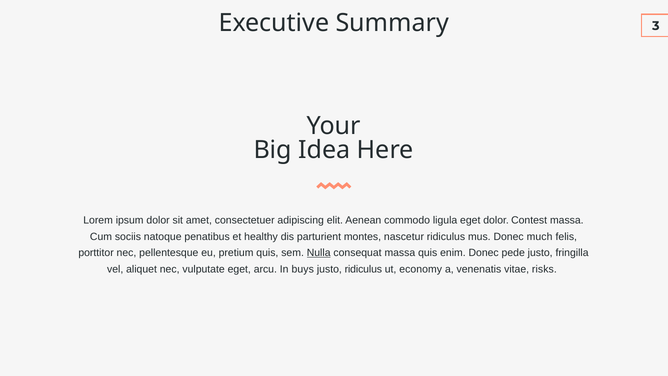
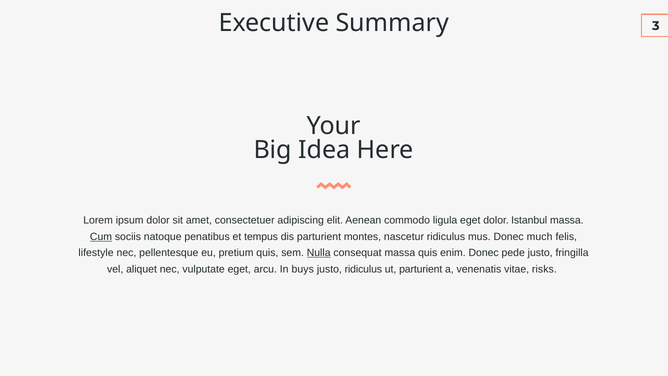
Contest: Contest -> Istanbul (529, 220)
Cum underline: none -> present (101, 236)
healthy: healthy -> tempus (261, 236)
porttitor: porttitor -> lifestyle (96, 253)
ut economy: economy -> parturient (421, 269)
